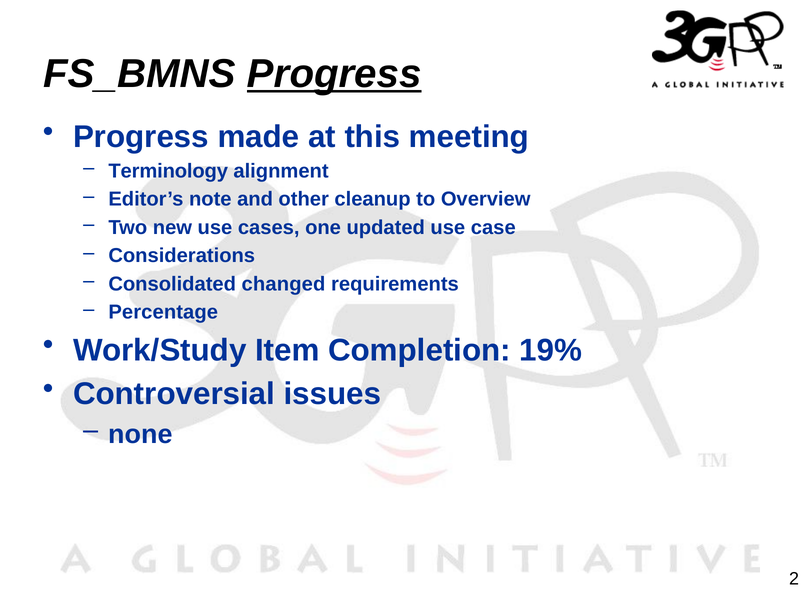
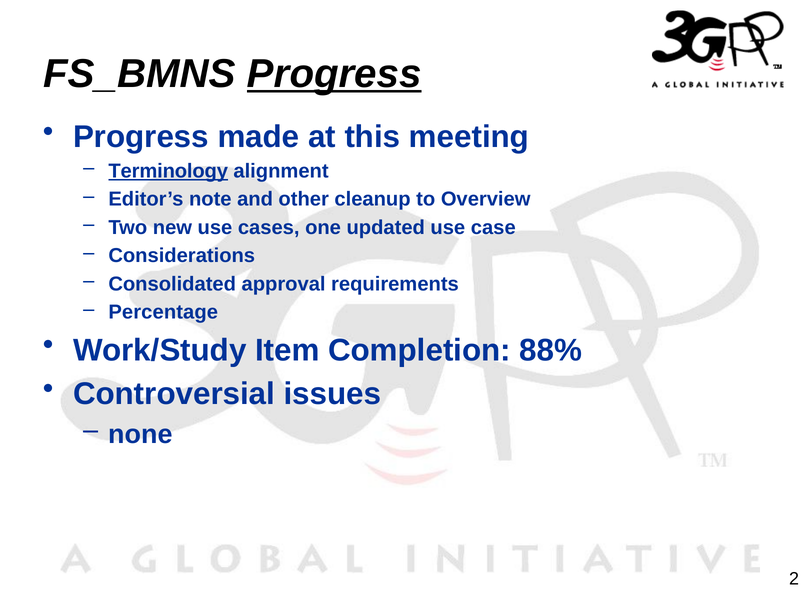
Terminology underline: none -> present (168, 171)
changed: changed -> approval (284, 284)
19%: 19% -> 88% (551, 350)
